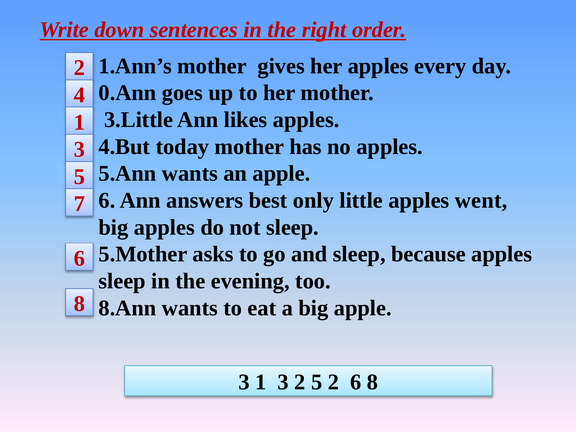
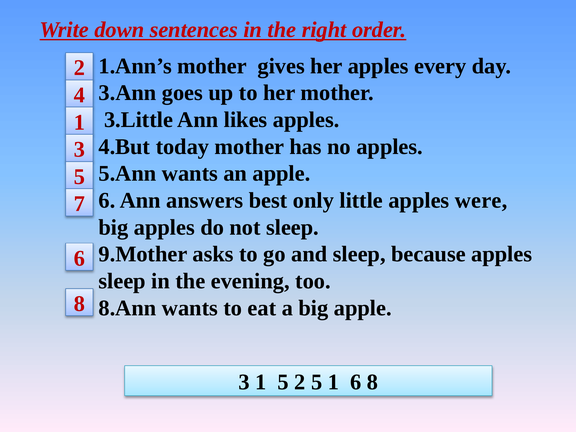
0.Ann: 0.Ann -> 3.Ann (127, 93)
went: went -> were (481, 200)
5.Mother: 5.Mother -> 9.Mother (143, 254)
3 1 3: 3 -> 5 (283, 382)
5 2: 2 -> 1 (333, 382)
